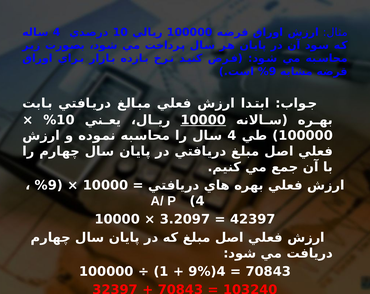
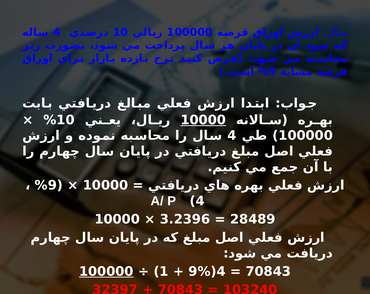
3.2097: 3.2097 -> 3.2396 (185, 219)
42397: 42397 -> 28489 (253, 219)
100000 underline: none -> present (106, 271)
